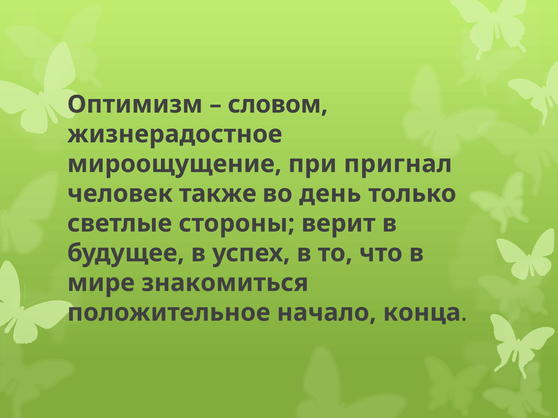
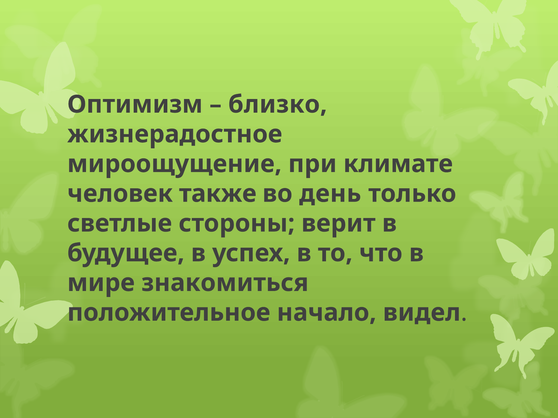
словом: словом -> близко (278, 105)
пригнал: пригнал -> климате (398, 164)
конца: конца -> видел (422, 313)
